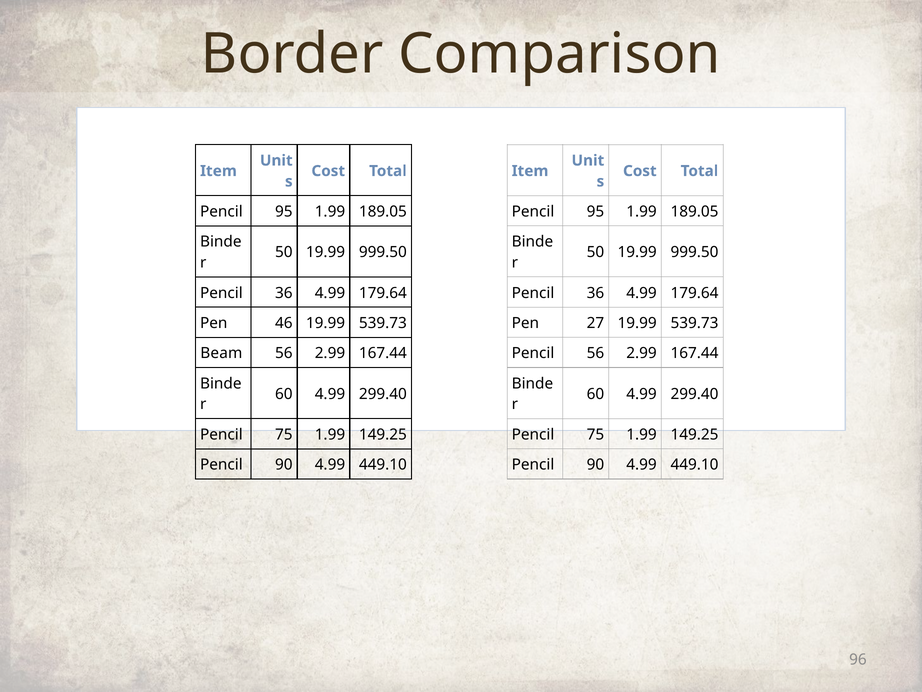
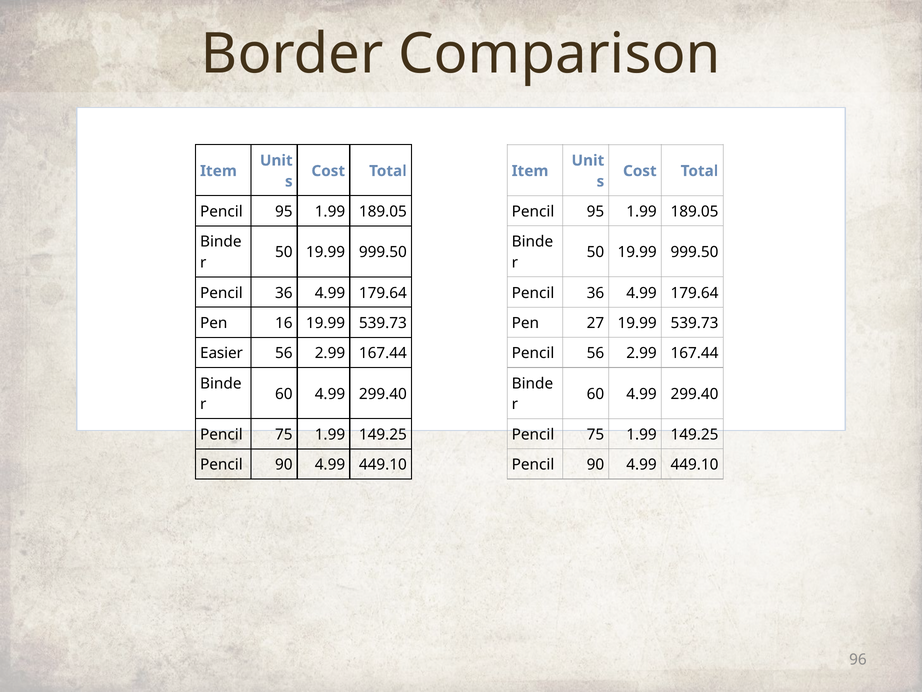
46: 46 -> 16 (284, 323)
Beam: Beam -> Easier (222, 353)
